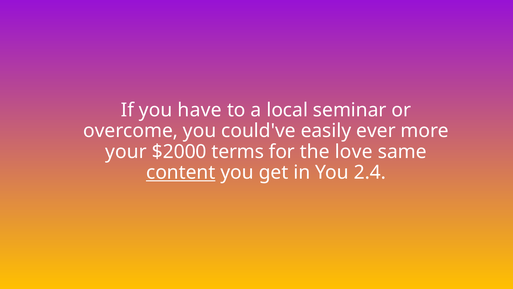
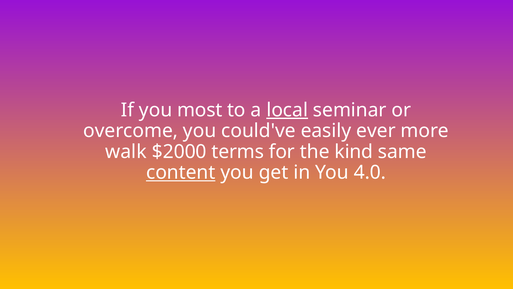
have: have -> most (200, 110)
local underline: none -> present (287, 110)
your: your -> walk (126, 151)
love: love -> kind (354, 151)
2.4: 2.4 -> 4.0 (370, 172)
